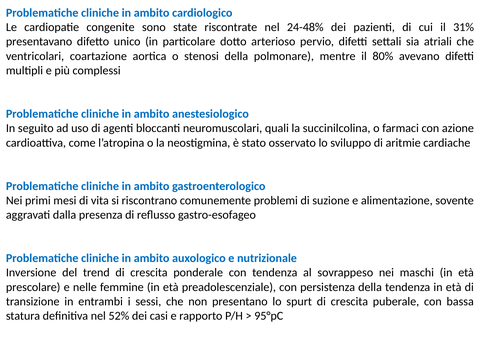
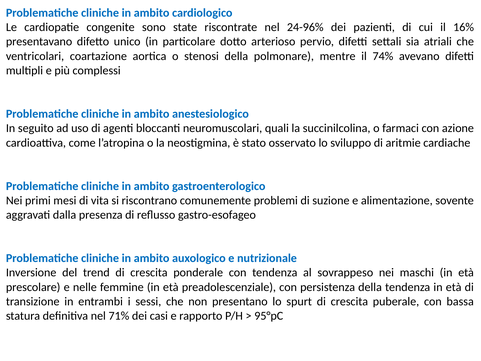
24-48%: 24-48% -> 24-96% (305, 27)
31%: 31% -> 16% (464, 27)
80%: 80% -> 74% (383, 56)
52%: 52% -> 71% (119, 316)
